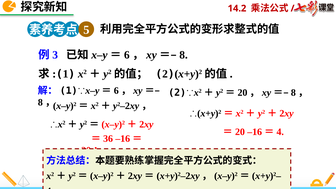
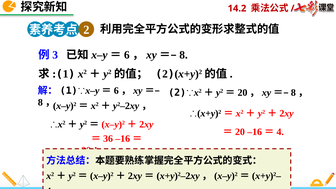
5: 5 -> 2 (86, 30)
